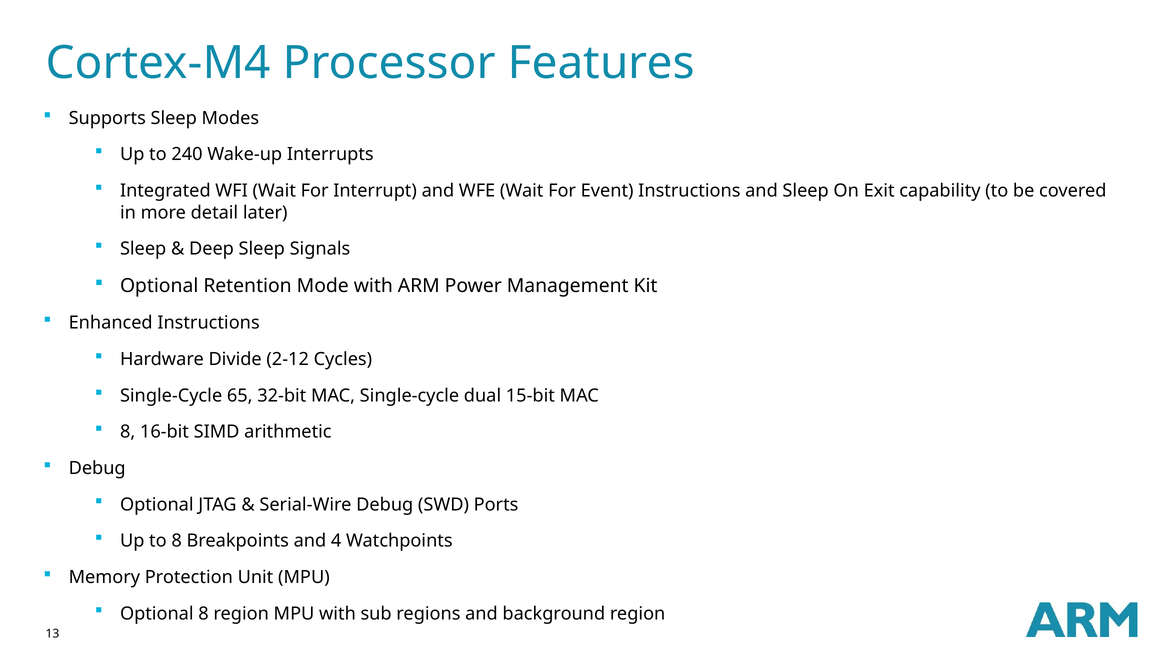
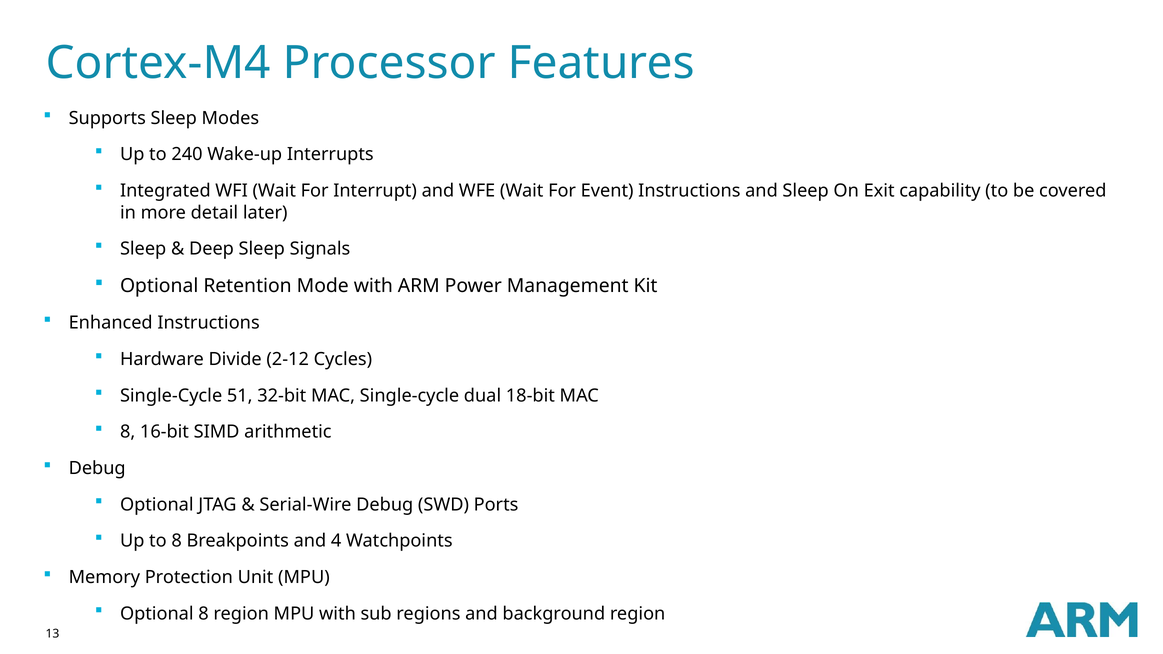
65: 65 -> 51 (240, 396)
15-bit: 15-bit -> 18-bit (530, 396)
